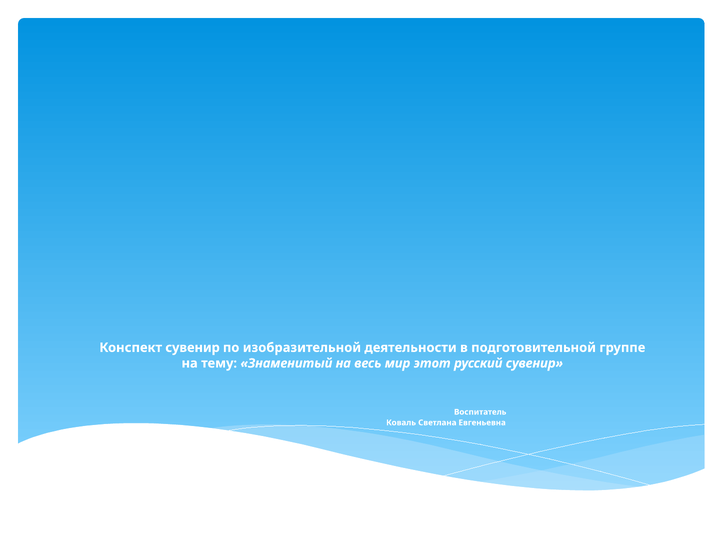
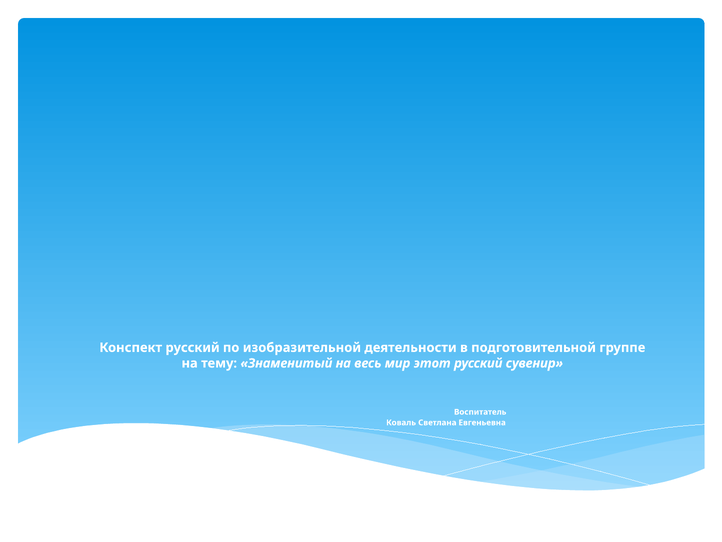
Конспект сувенир: сувенир -> русский (193, 347)
